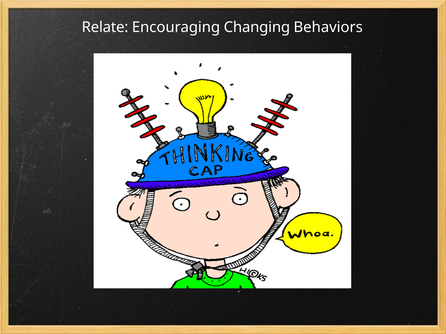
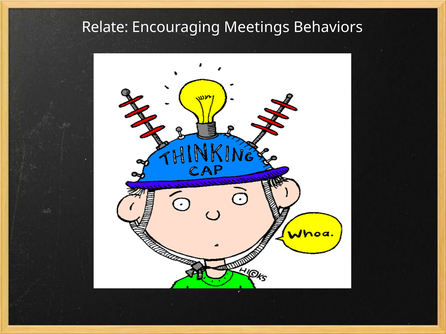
Changing: Changing -> Meetings (257, 27)
